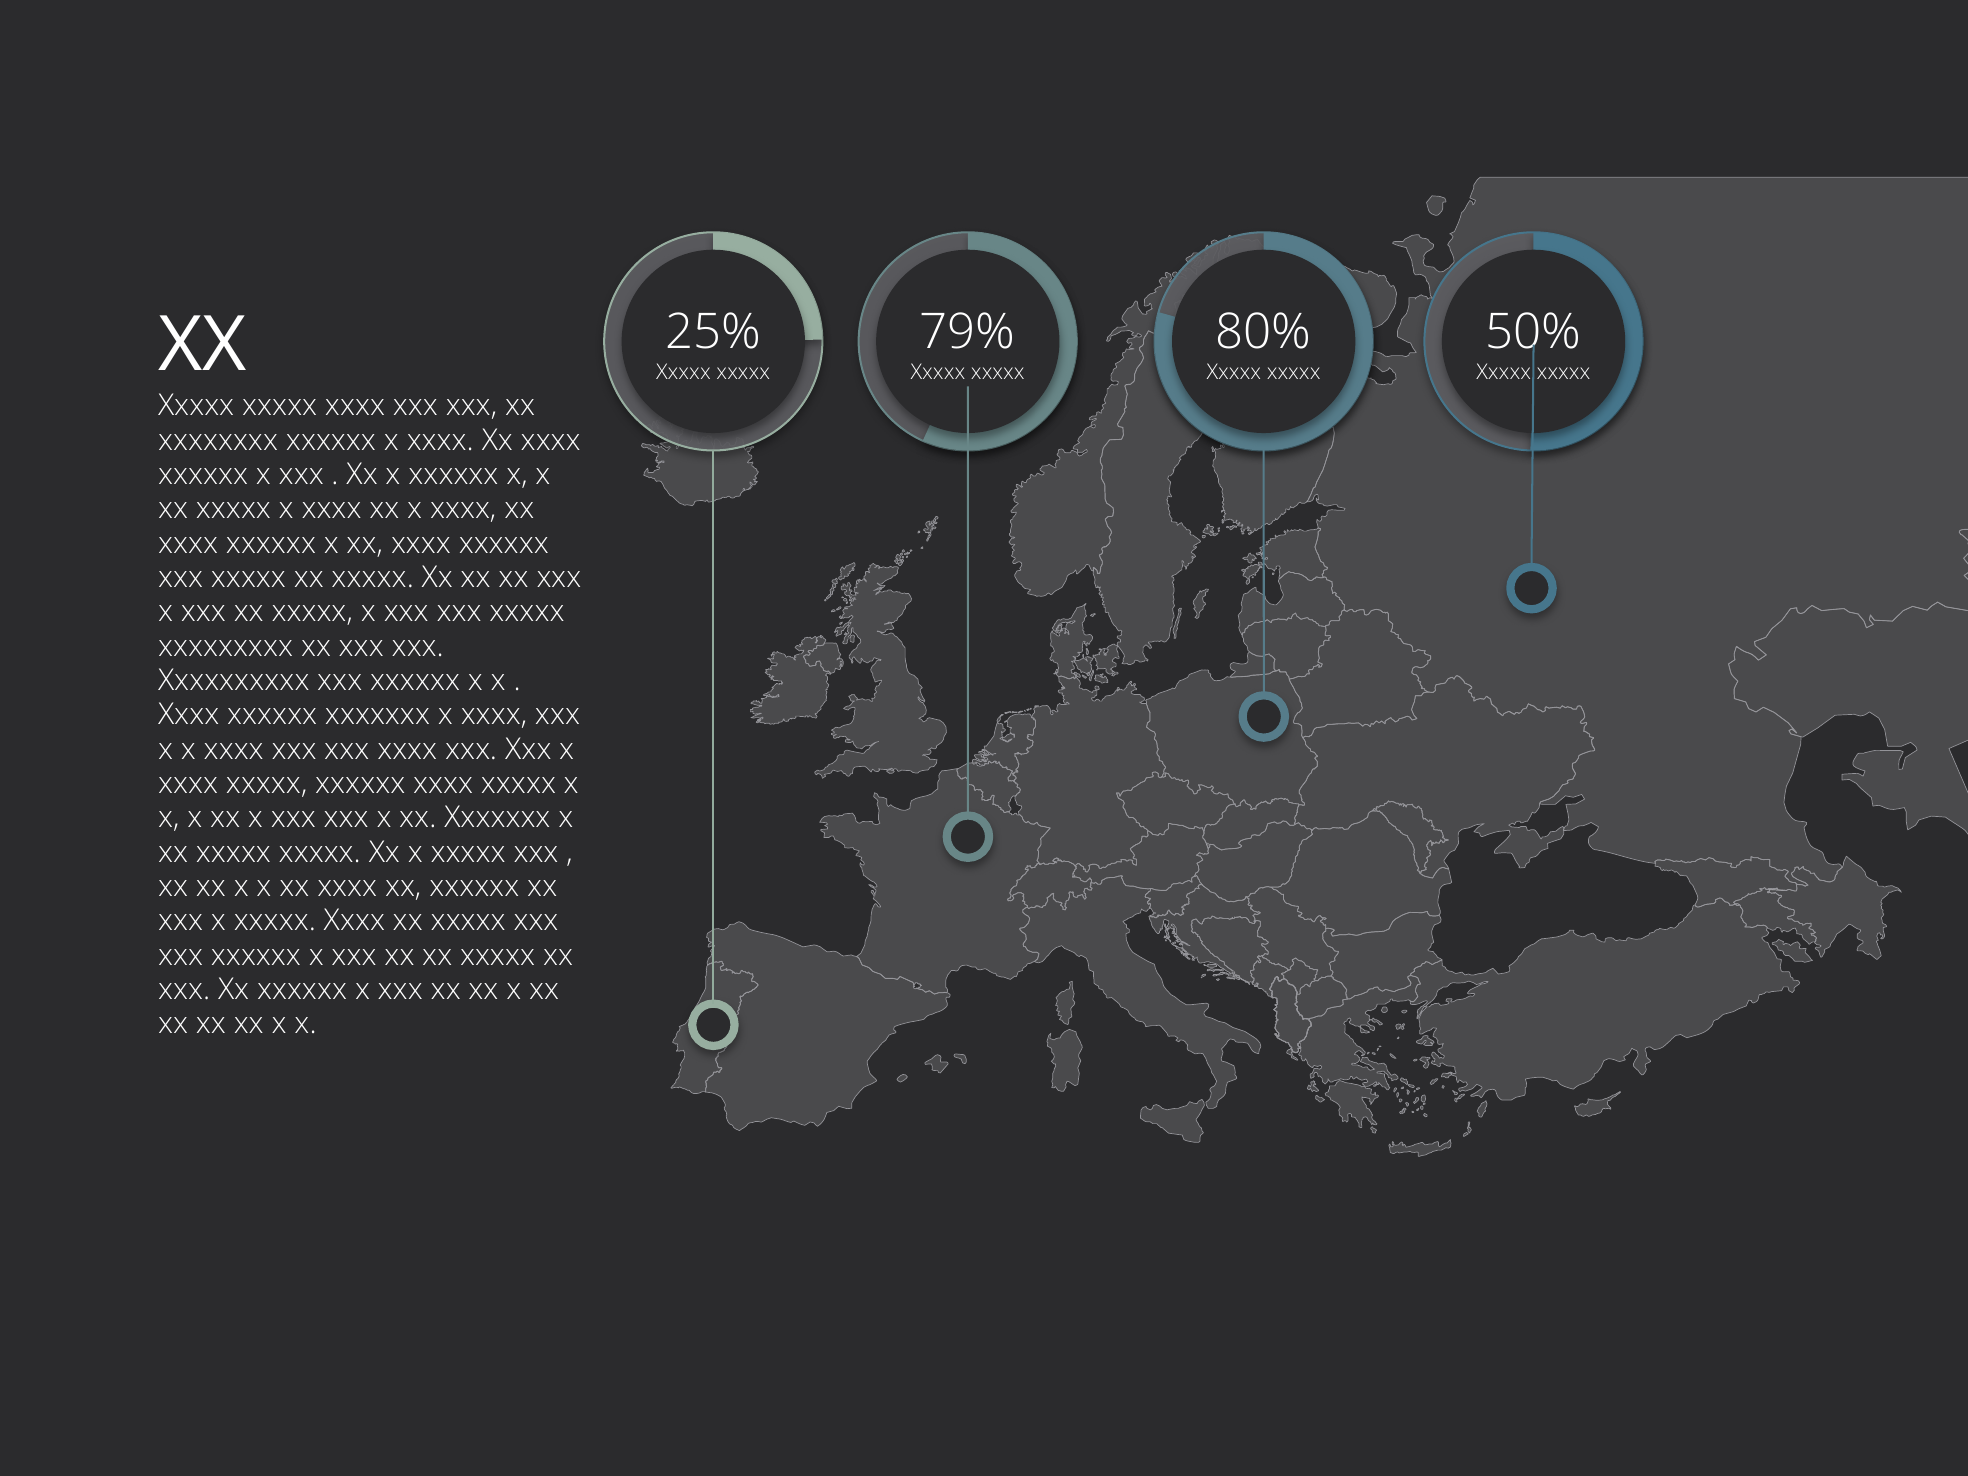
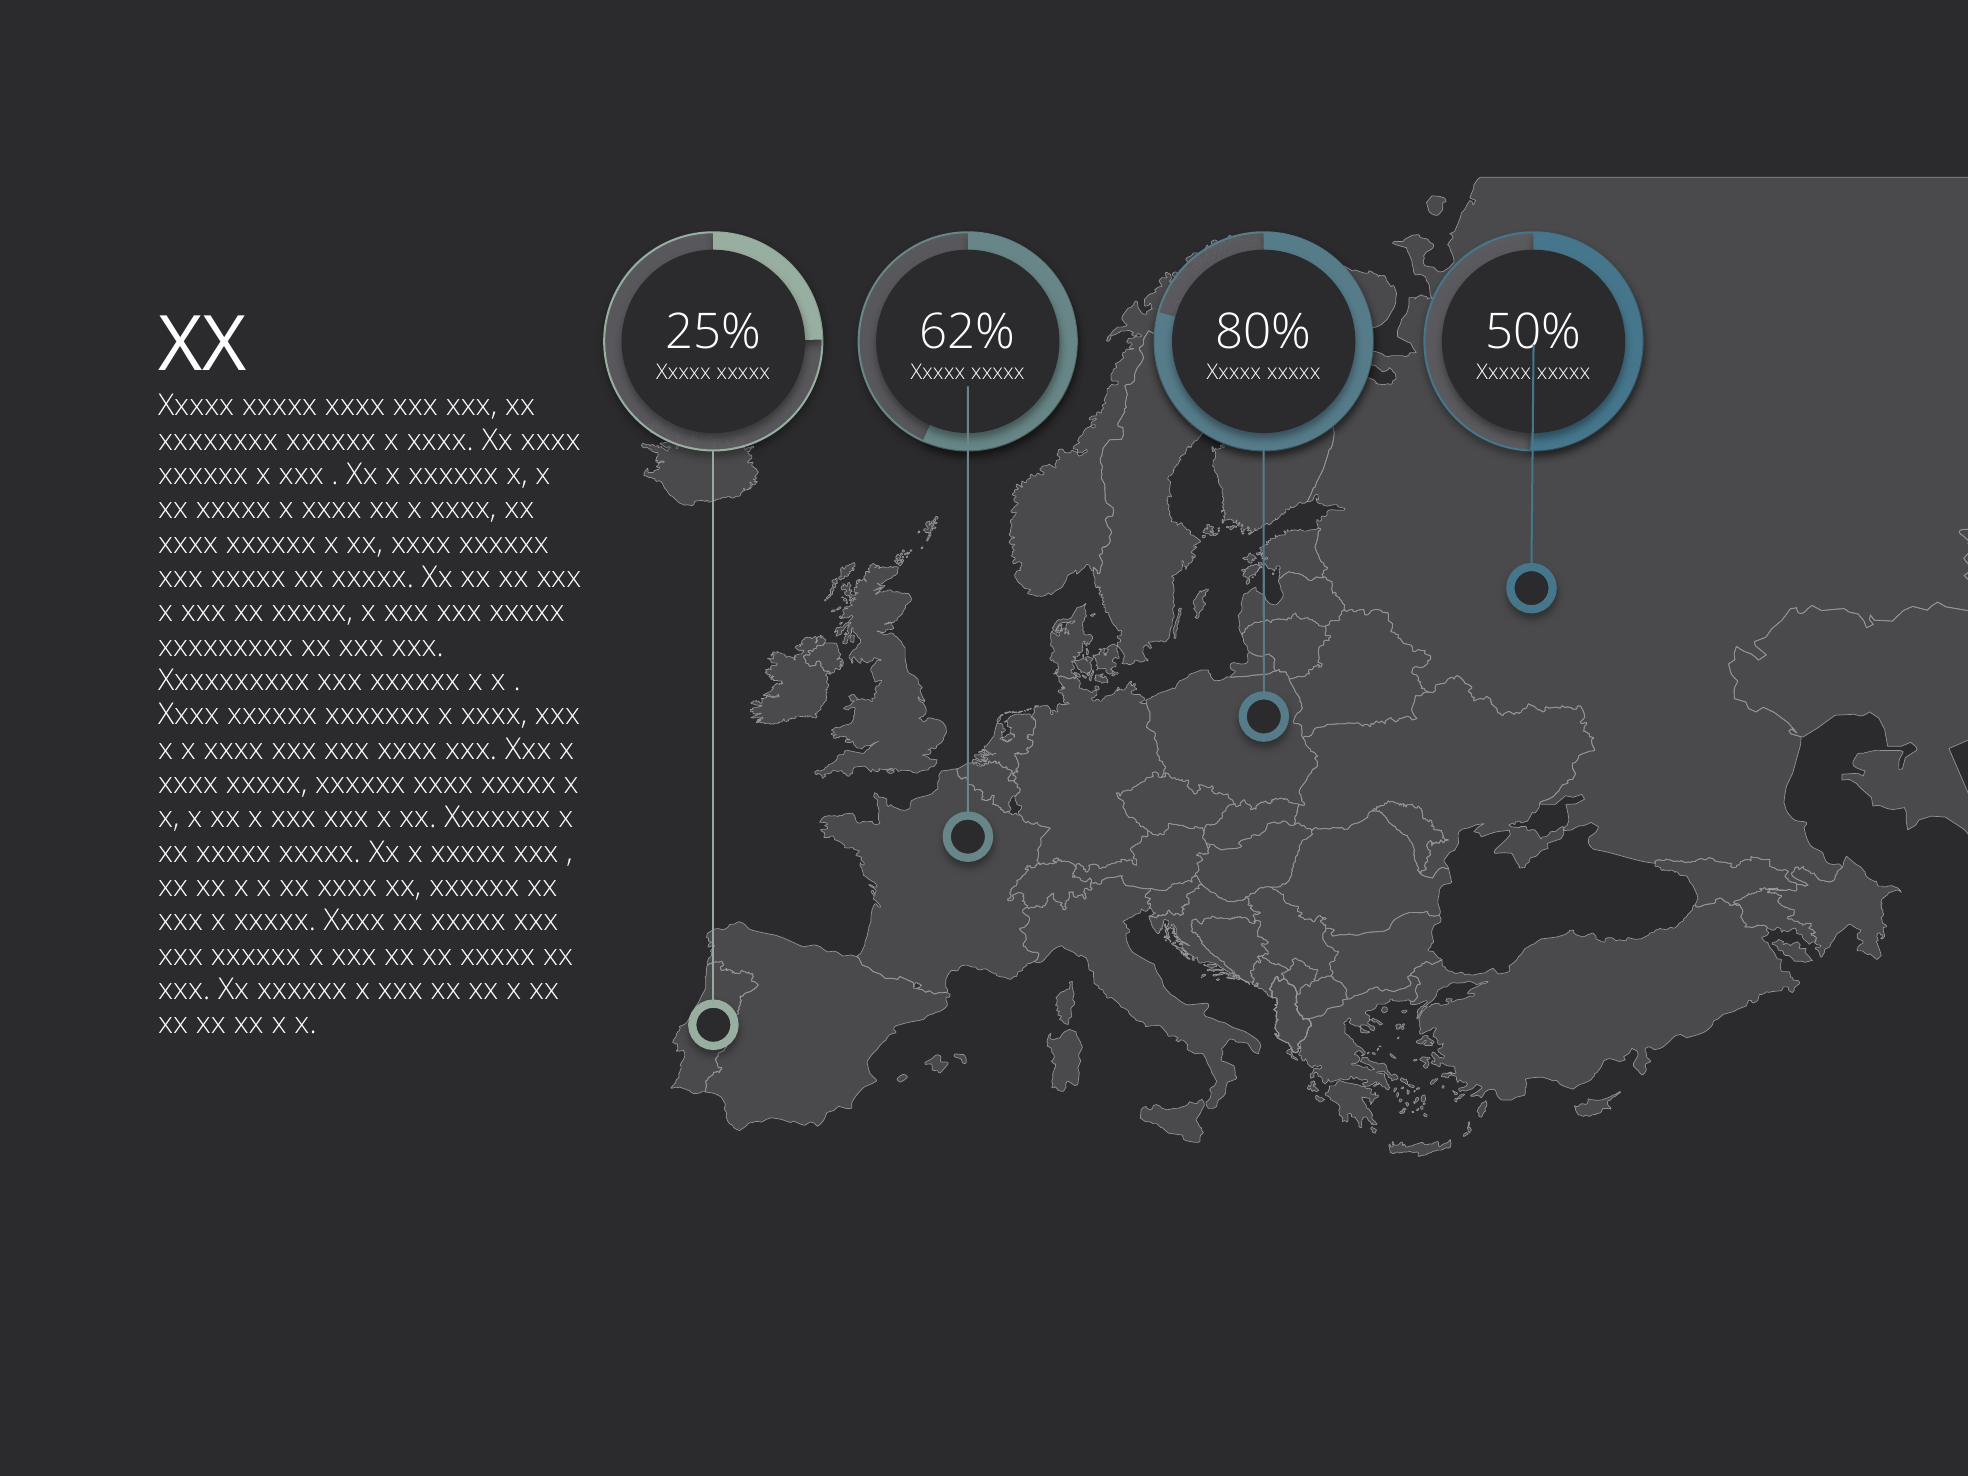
79%: 79% -> 62% (968, 332)
